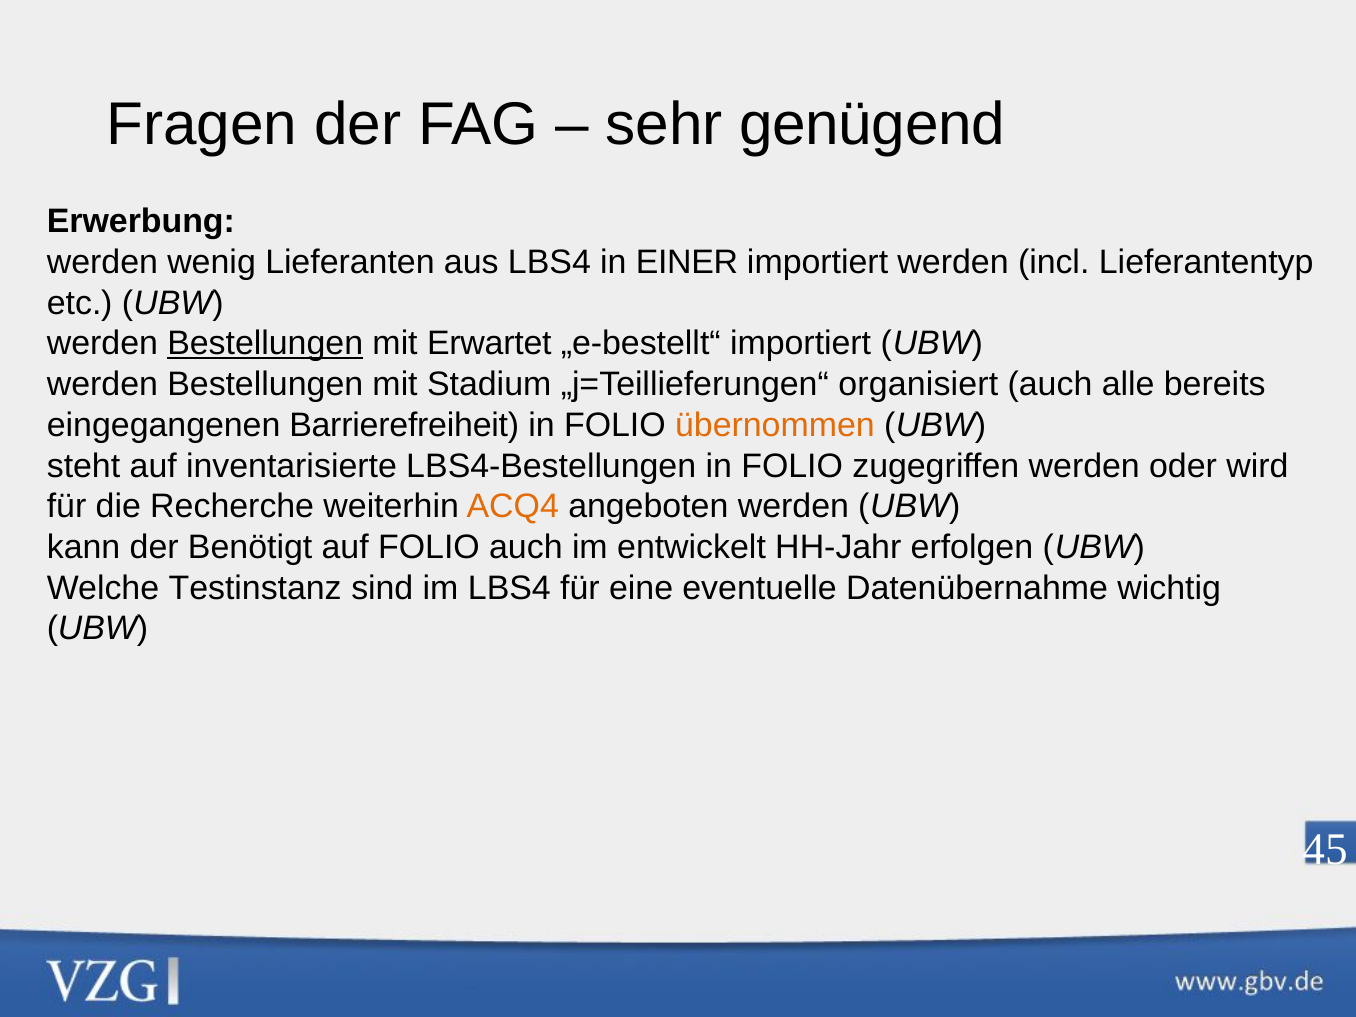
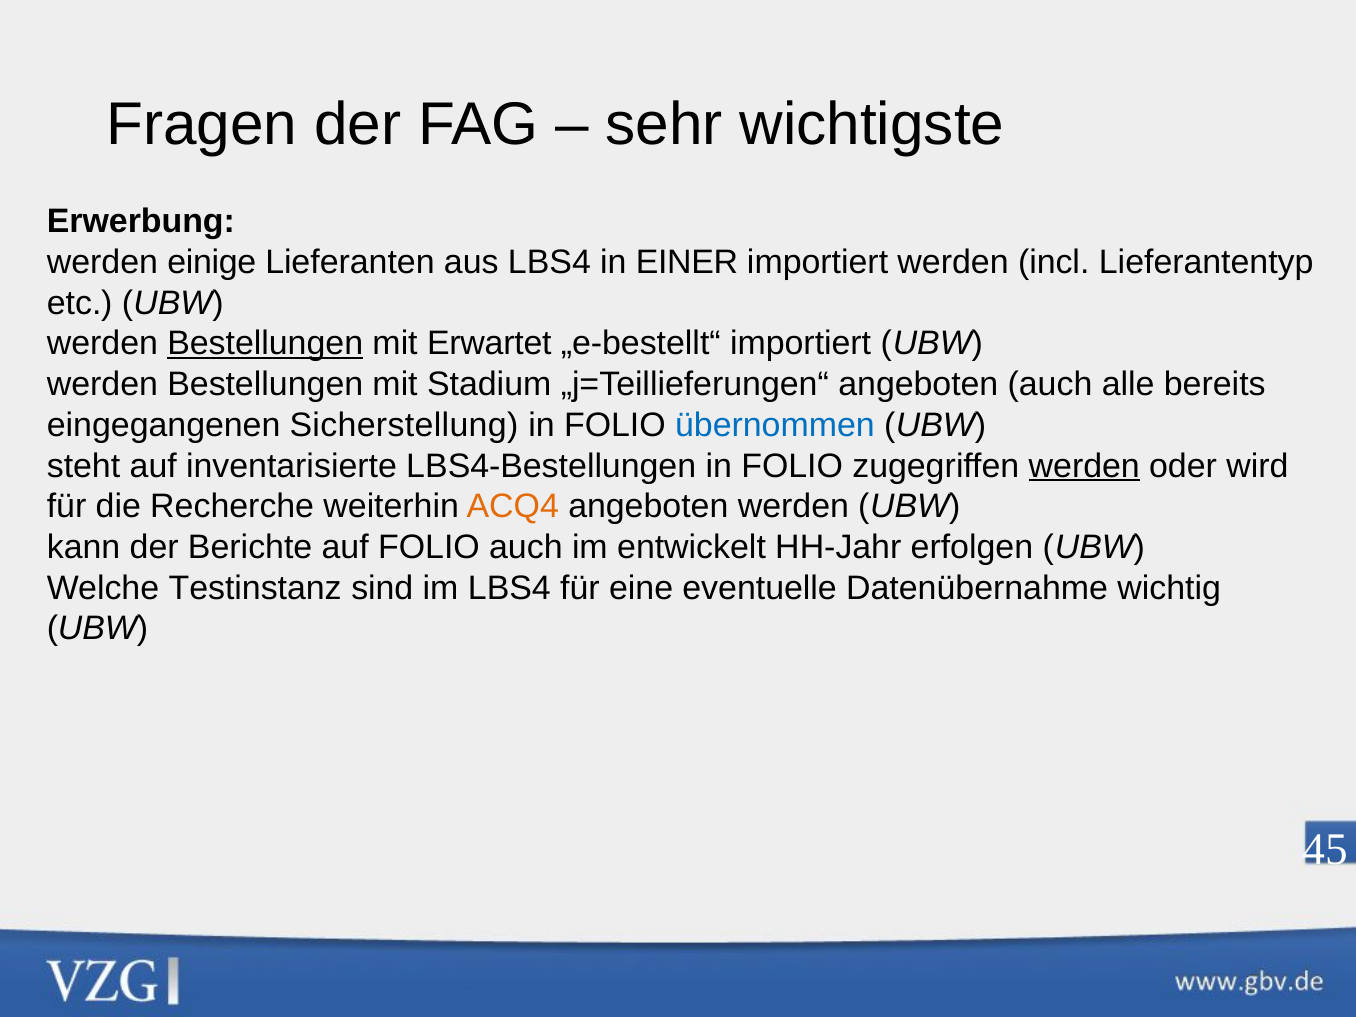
genügend: genügend -> wichtigste (872, 124)
wenig: wenig -> einige (212, 262)
„j=Teillieferungen“ organisiert: organisiert -> angeboten (918, 384)
Barrierefreiheit: Barrierefreiheit -> Sicherstellung (404, 425)
übernommen colour: orange -> blue (775, 425)
werden underline: none -> present (1084, 466)
Benötigt: Benötigt -> Berichte (250, 547)
